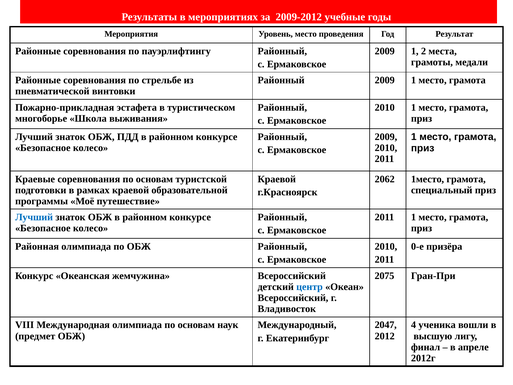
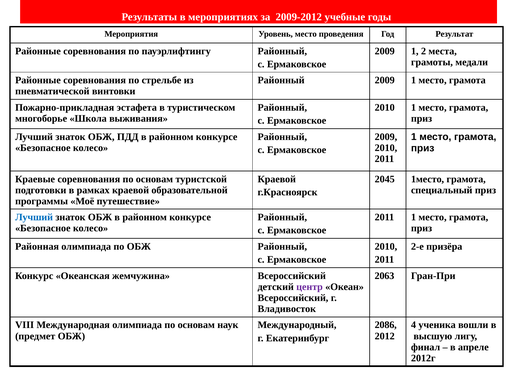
2062: 2062 -> 2045 (385, 179)
0-е: 0-е -> 2-е (417, 246)
2075: 2075 -> 2063 (384, 276)
центр colour: blue -> purple (310, 287)
2047: 2047 -> 2086 (386, 325)
